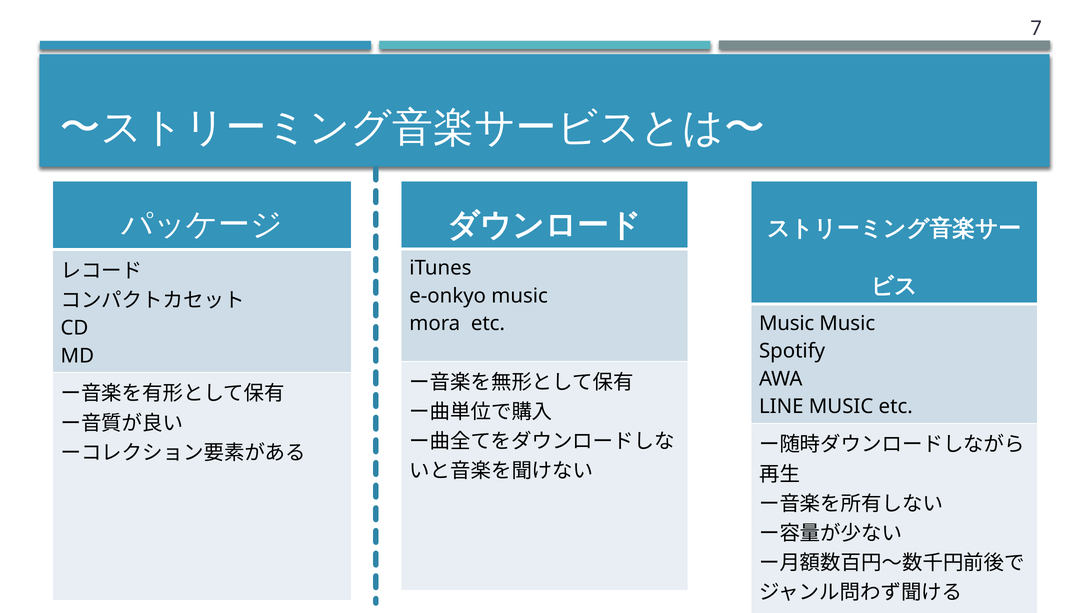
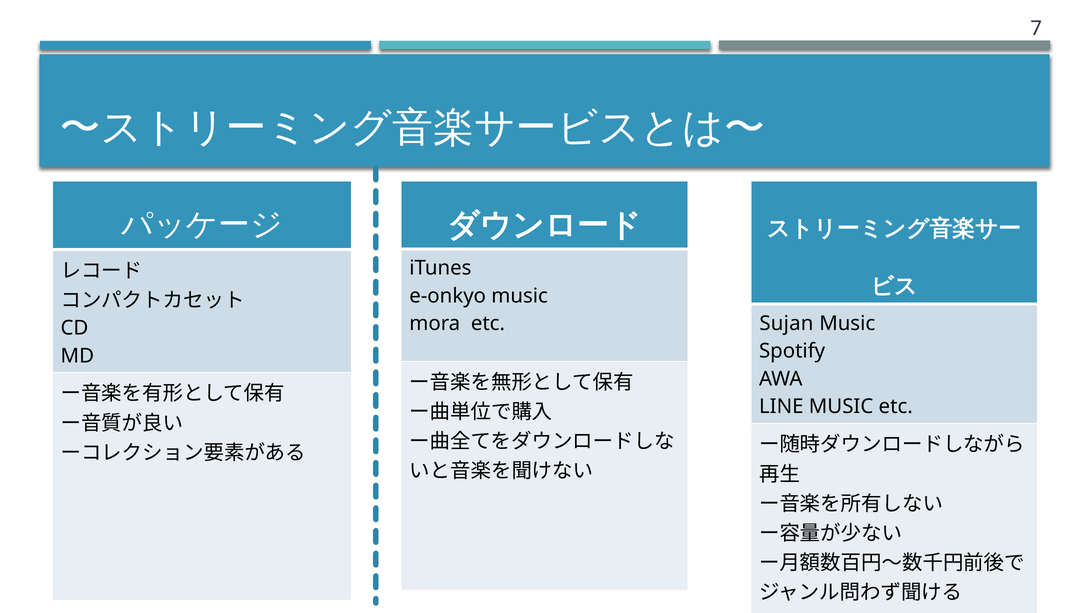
Music: Music -> Sujan (786, 323)
